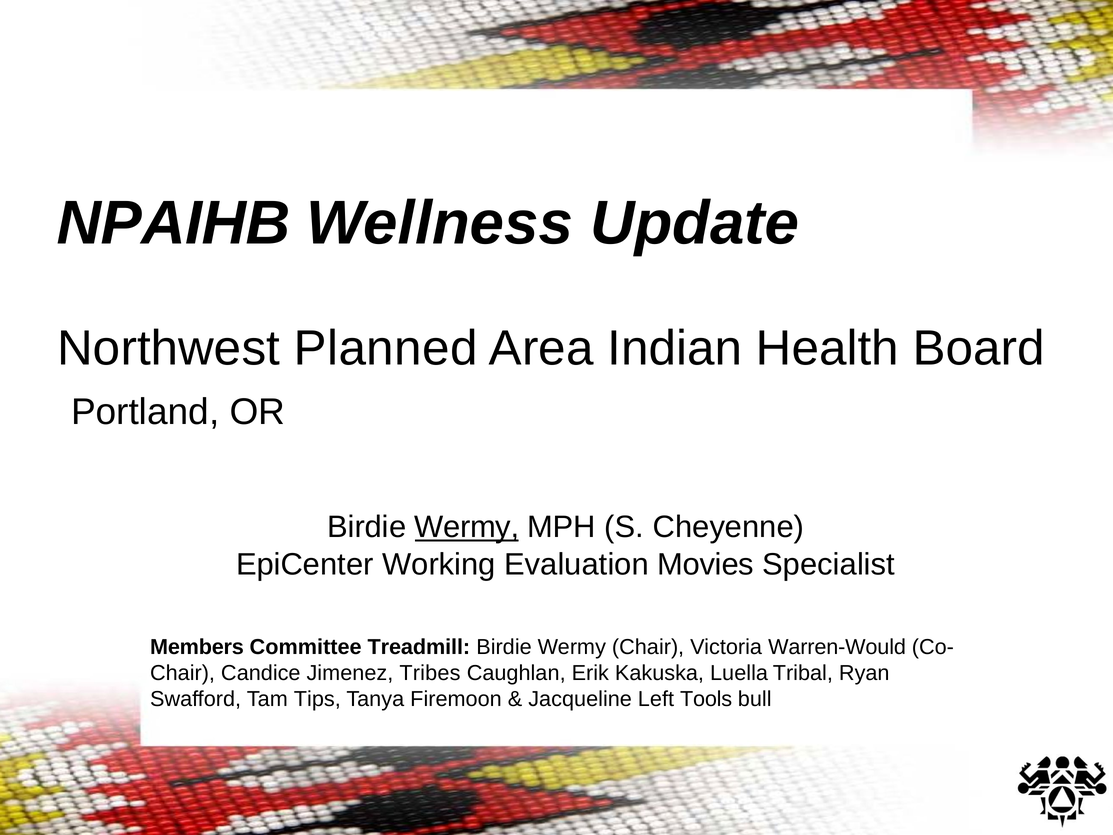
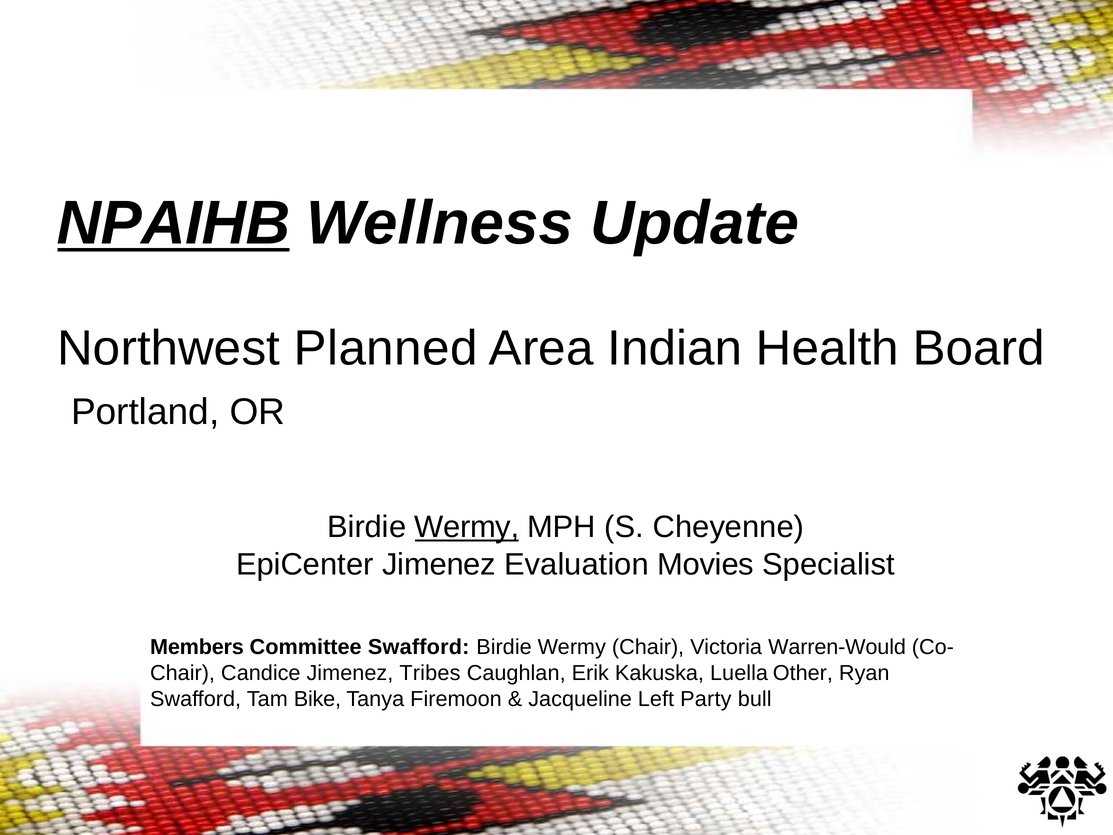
NPAIHB underline: none -> present (174, 223)
EpiCenter Working: Working -> Jimenez (439, 564)
Committee Treadmill: Treadmill -> Swafford (419, 647)
Tribal: Tribal -> Other (803, 673)
Tips: Tips -> Bike (317, 699)
Tools: Tools -> Party (706, 699)
